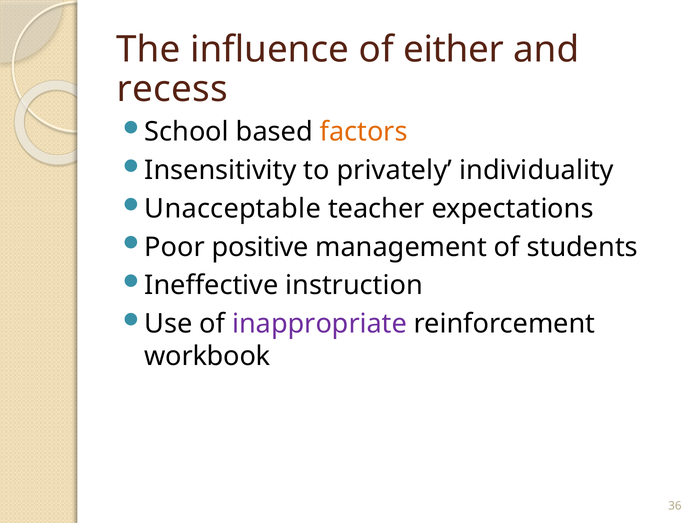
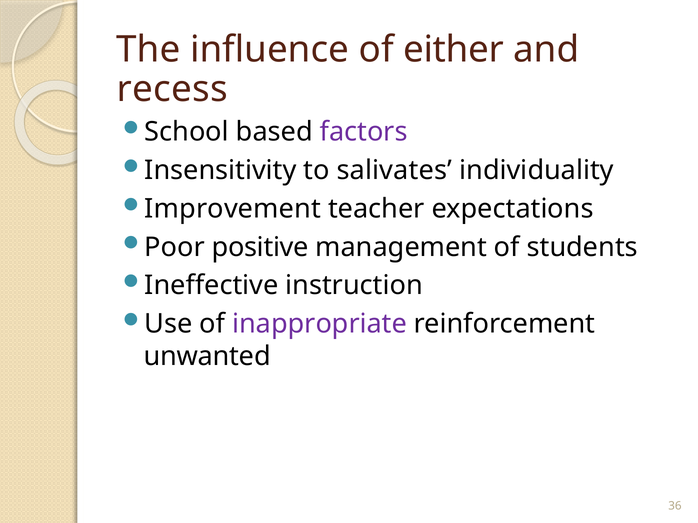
factors colour: orange -> purple (364, 132)
privately: privately -> salivates (394, 171)
Unacceptable: Unacceptable -> Improvement (233, 209)
workbook: workbook -> unwanted (207, 357)
